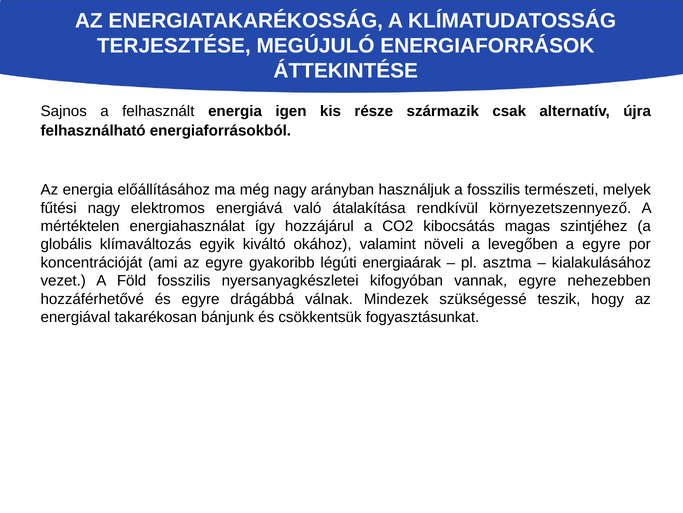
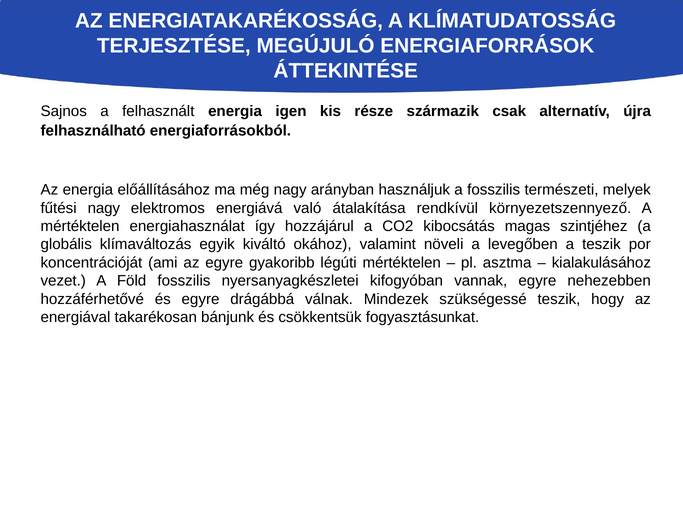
a egyre: egyre -> teszik (601, 244)
légúti energiaárak: energiaárak -> mértéktelen (402, 262)
